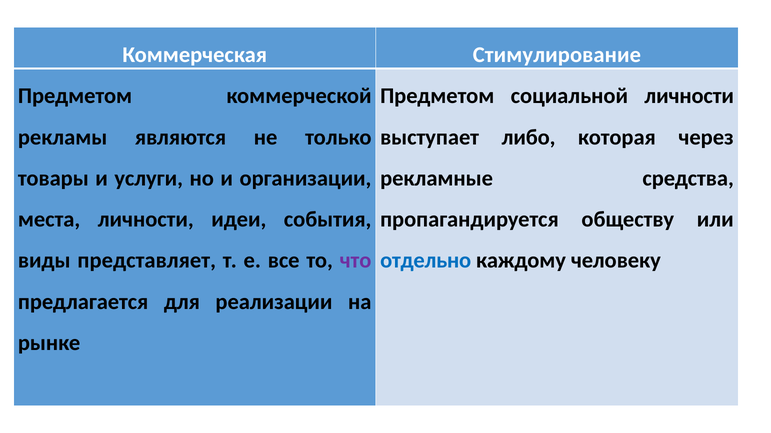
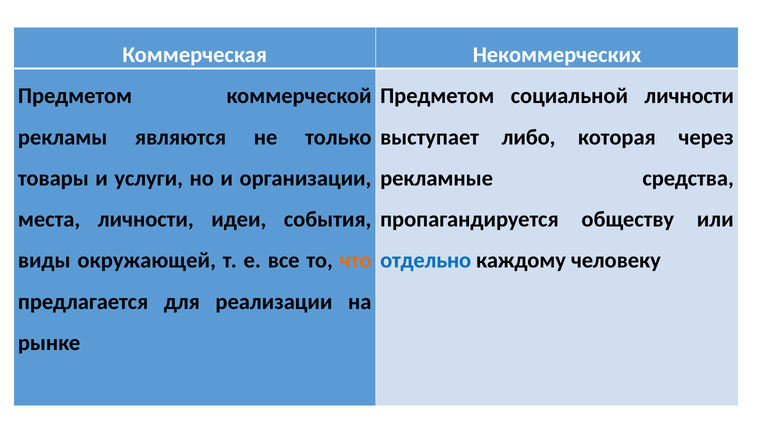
Стимулирование: Стимулирование -> Некоммерческих (557, 55)
представляет: представляет -> окружающей (147, 261)
что colour: purple -> orange (356, 261)
